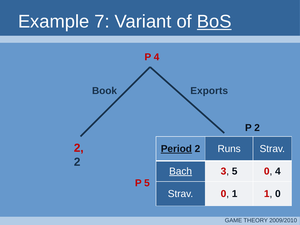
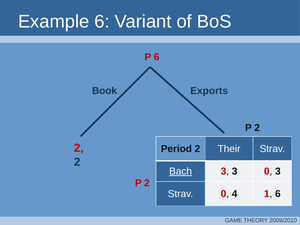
Example 7: 7 -> 6 (102, 22)
BoS underline: present -> none (214, 22)
P 4: 4 -> 6 (157, 57)
Period underline: present -> none (176, 149)
Runs: Runs -> Their (229, 149)
3 5: 5 -> 3 (235, 171)
0 4: 4 -> 3 (278, 171)
5: 5 -> 2 (147, 183)
0 1: 1 -> 4 (235, 194)
1 0: 0 -> 6 (278, 194)
